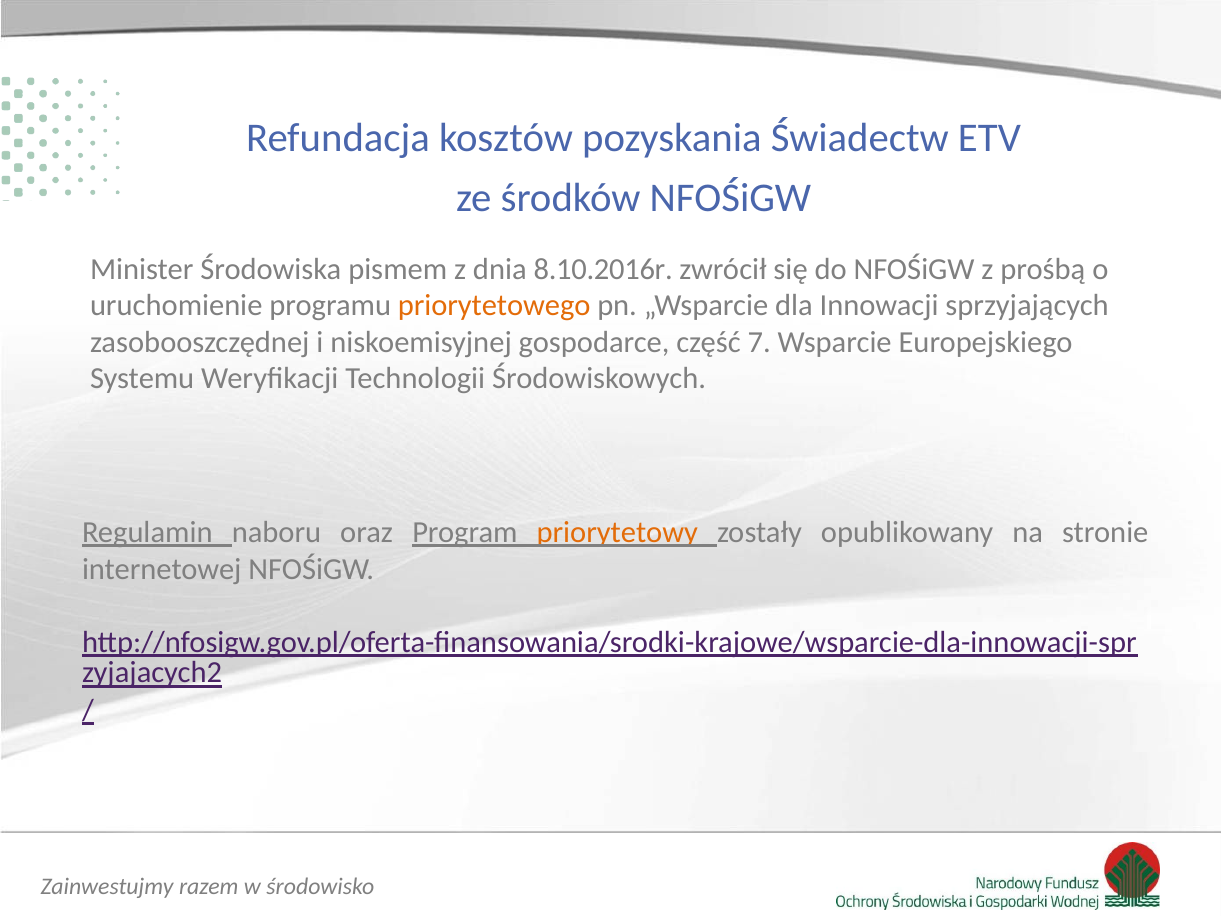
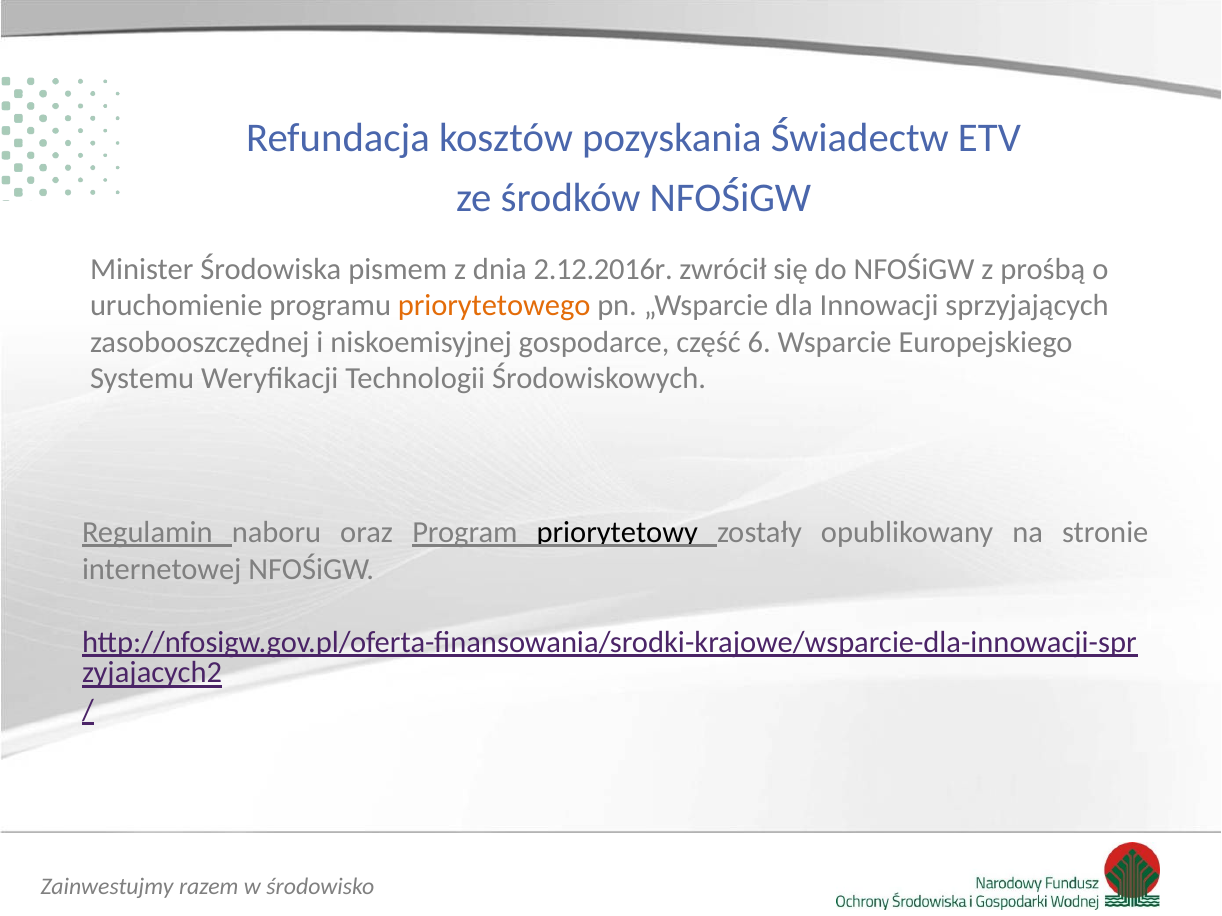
8.10.2016r: 8.10.2016r -> 2.12.2016r (603, 269)
7: 7 -> 6 (759, 342)
priorytetowy colour: orange -> black (617, 533)
